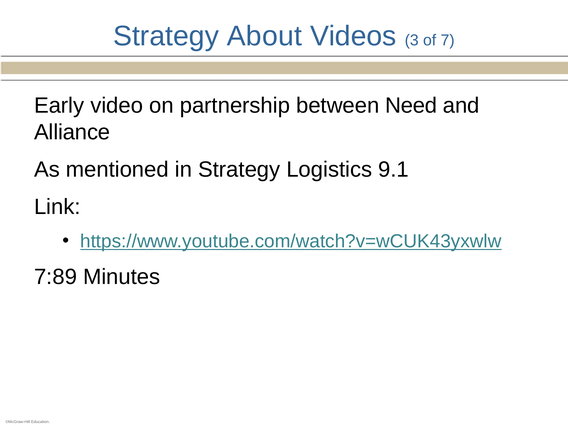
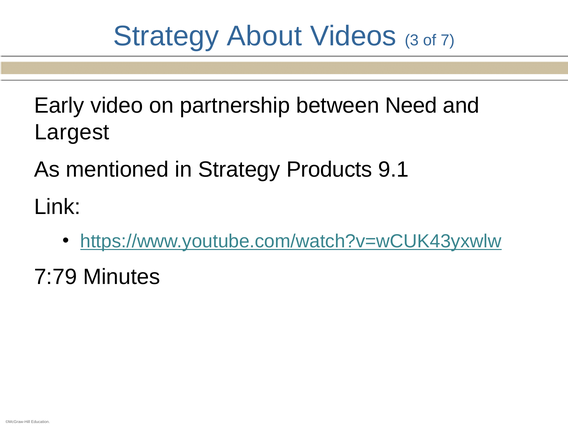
Alliance: Alliance -> Largest (72, 132)
Logistics: Logistics -> Products (329, 169)
7:89: 7:89 -> 7:79 (56, 277)
